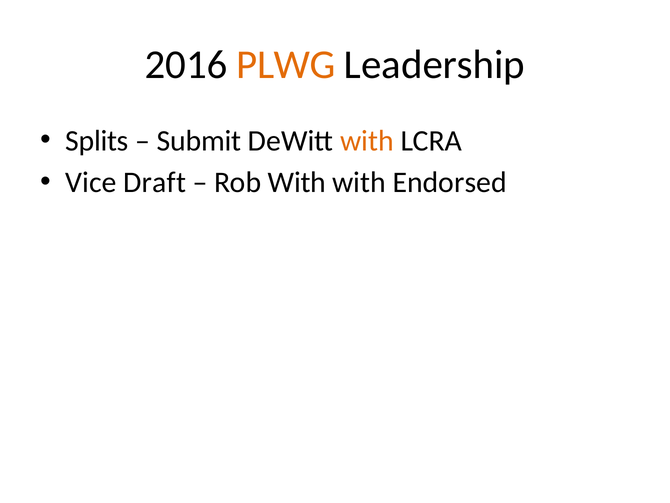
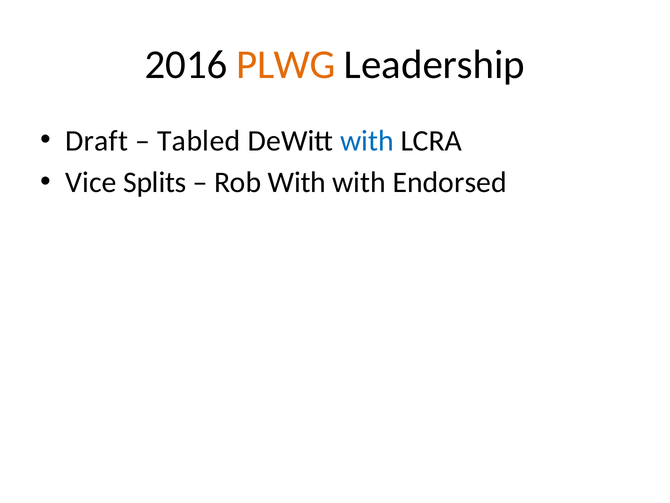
Splits: Splits -> Draft (97, 141)
Submit: Submit -> Tabled (199, 141)
with colour: orange -> blue (367, 141)
Draft: Draft -> Splits (155, 182)
